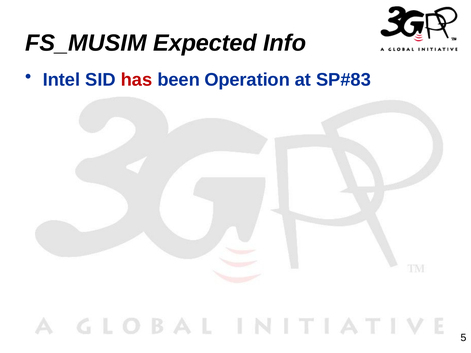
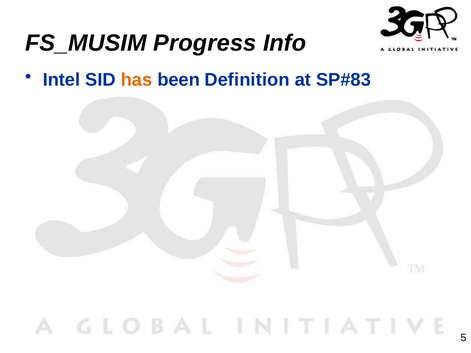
Expected: Expected -> Progress (205, 43)
has colour: red -> orange (137, 80)
Operation: Operation -> Definition (247, 80)
